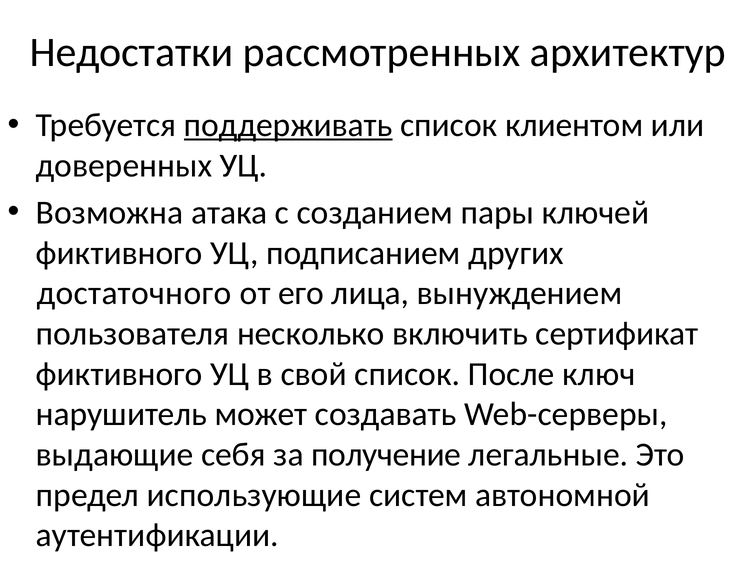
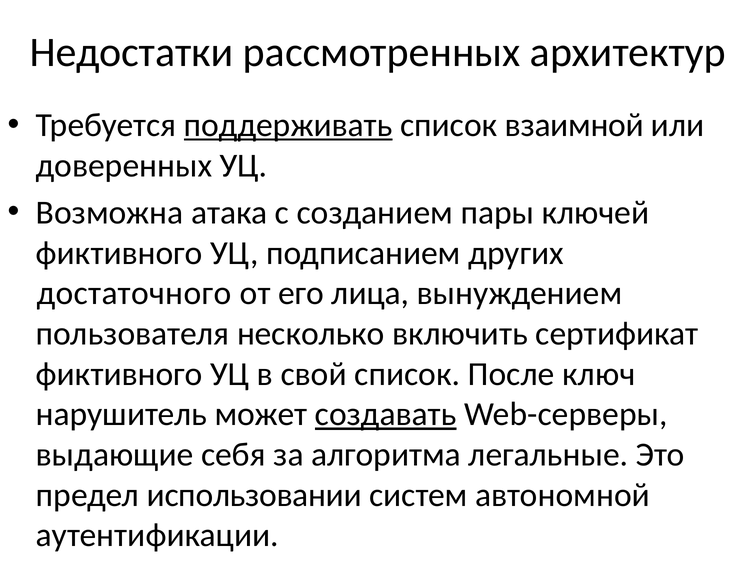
клиентом: клиентом -> взаимной (574, 125)
создавать underline: none -> present (386, 414)
получение: получение -> алгоритма (386, 455)
использующие: использующие -> использовании (254, 495)
